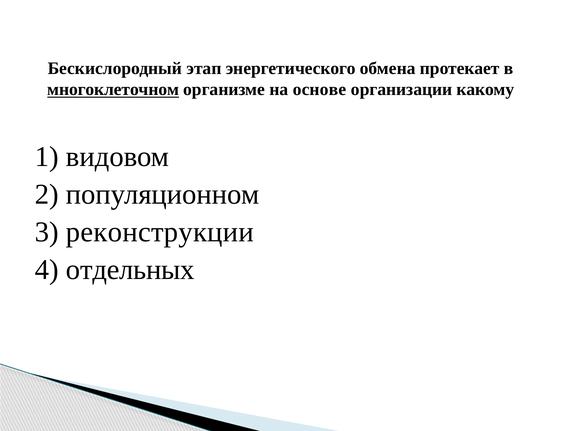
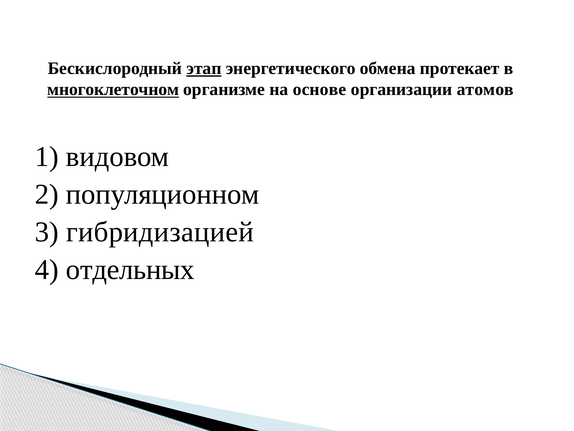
этап underline: none -> present (204, 68)
какому: какому -> атомов (485, 89)
реконструкции: реконструкции -> гибридизацией (160, 232)
